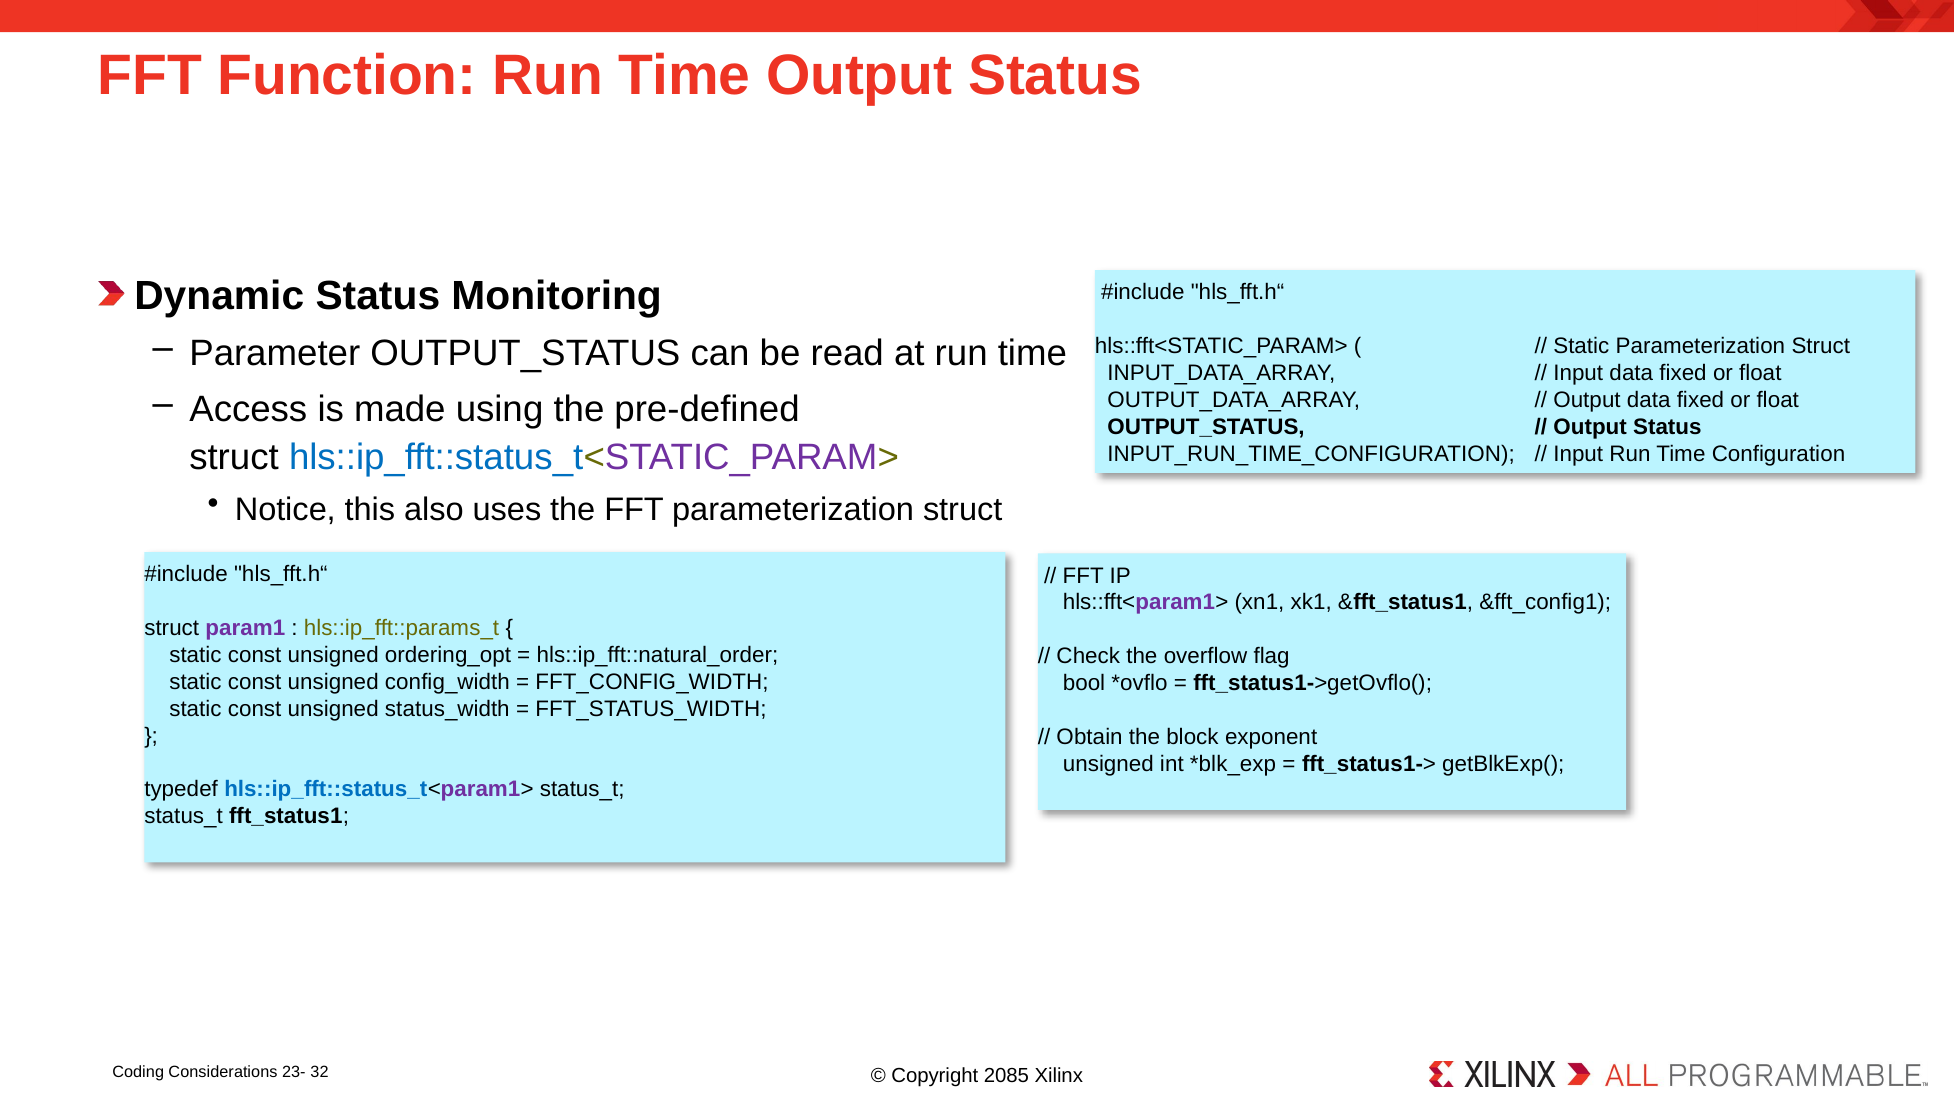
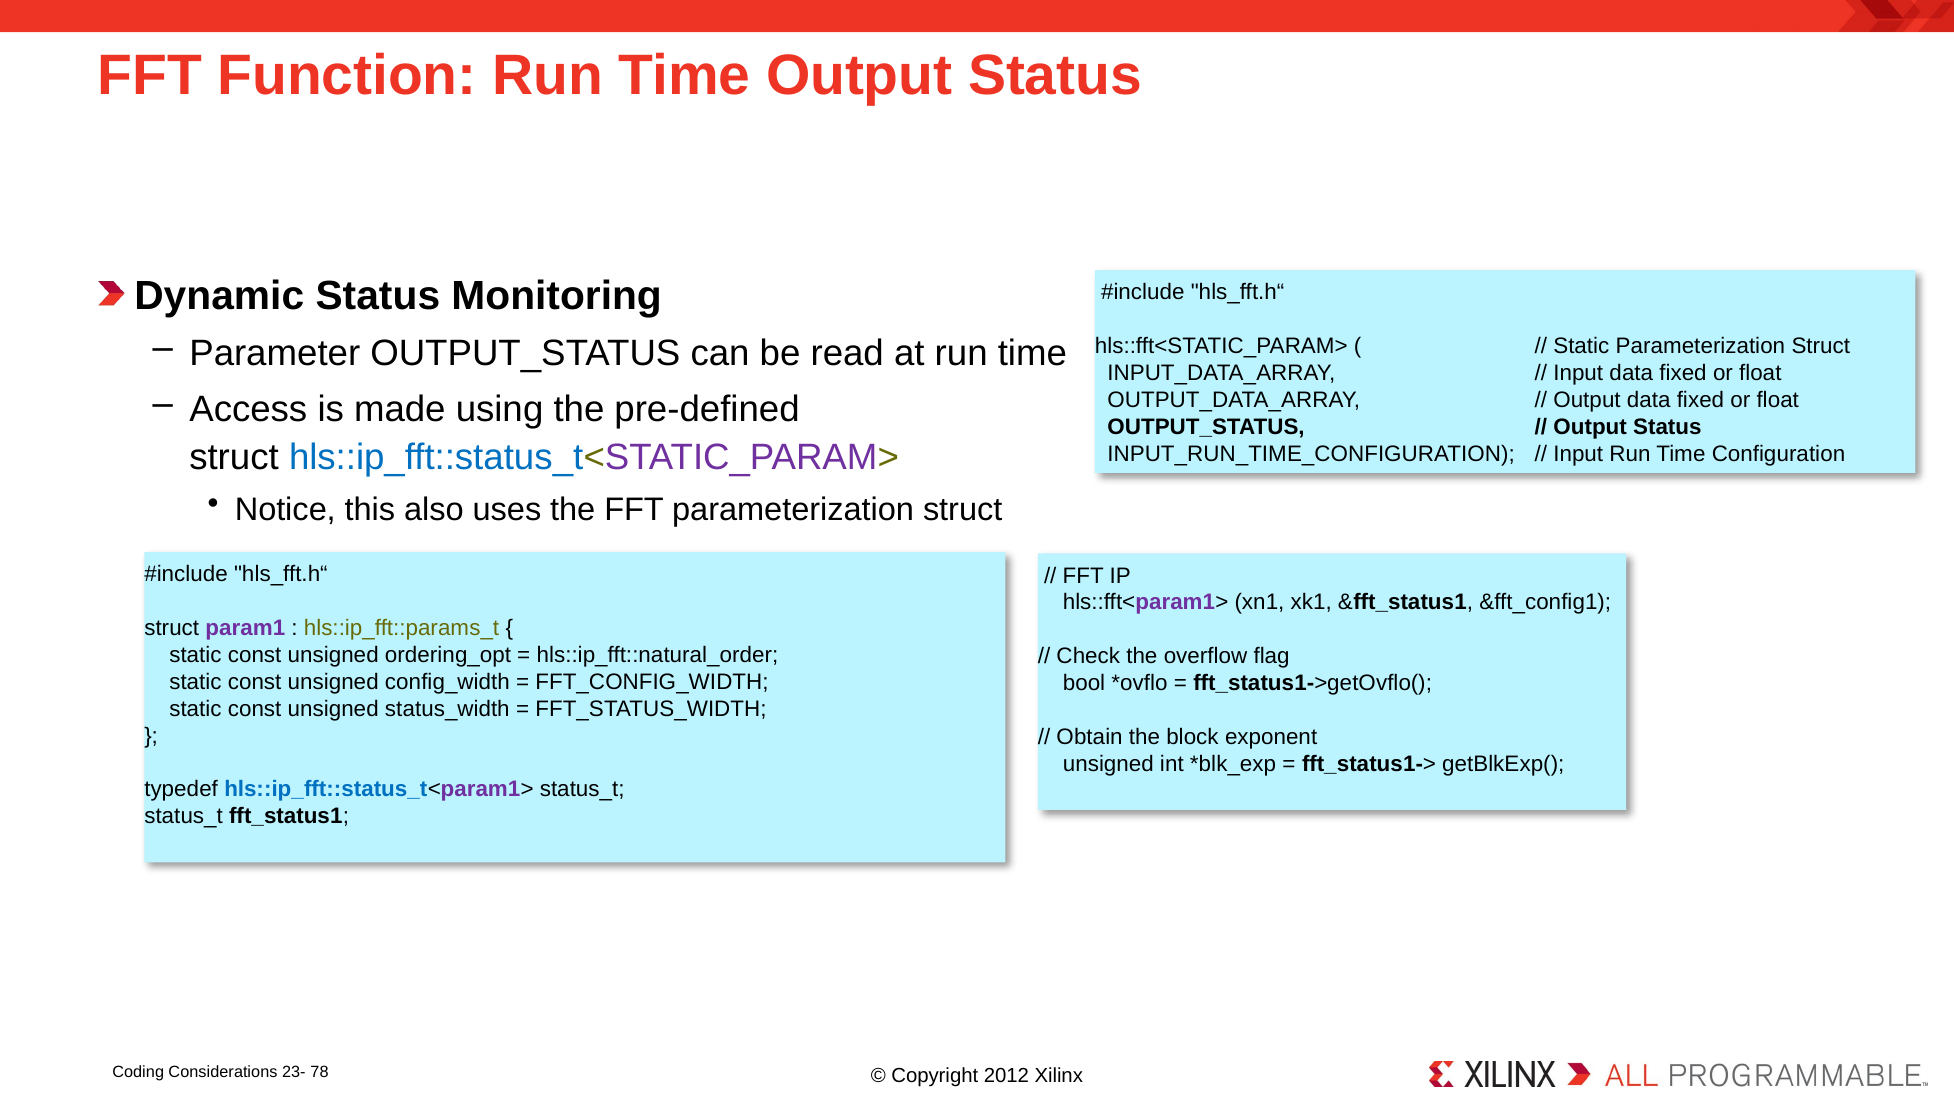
32: 32 -> 78 (320, 1073)
2085: 2085 -> 2012 (1006, 1076)
